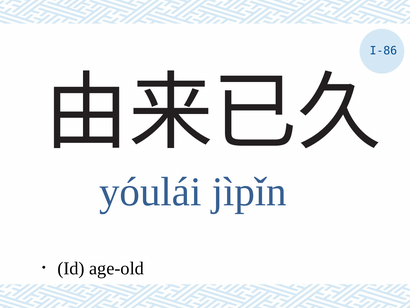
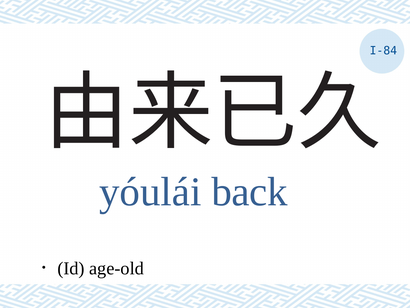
I-86: I-86 -> I-84 (383, 51)
jìpǐn: jìpǐn -> back (249, 191)
